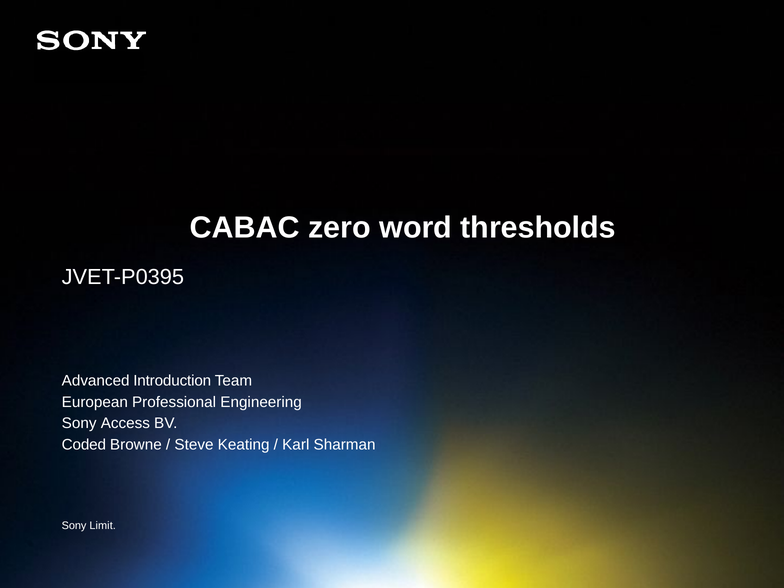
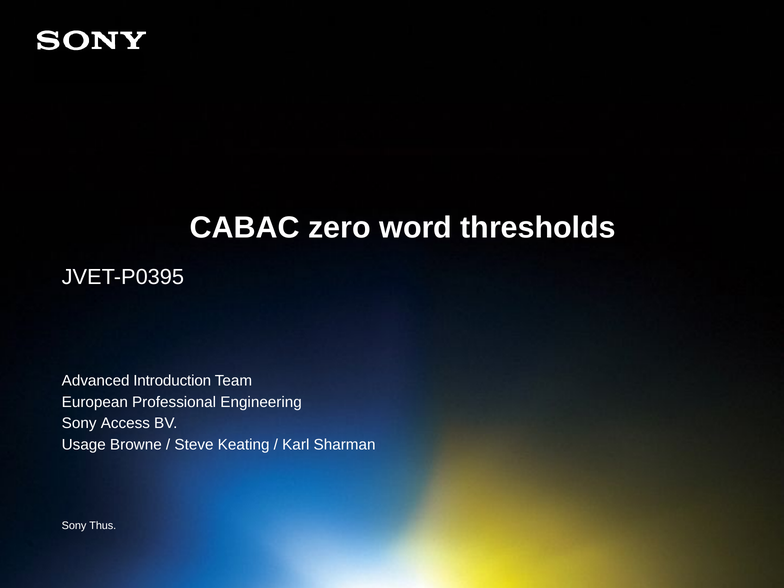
Coded: Coded -> Usage (84, 445)
Limit: Limit -> Thus (103, 526)
